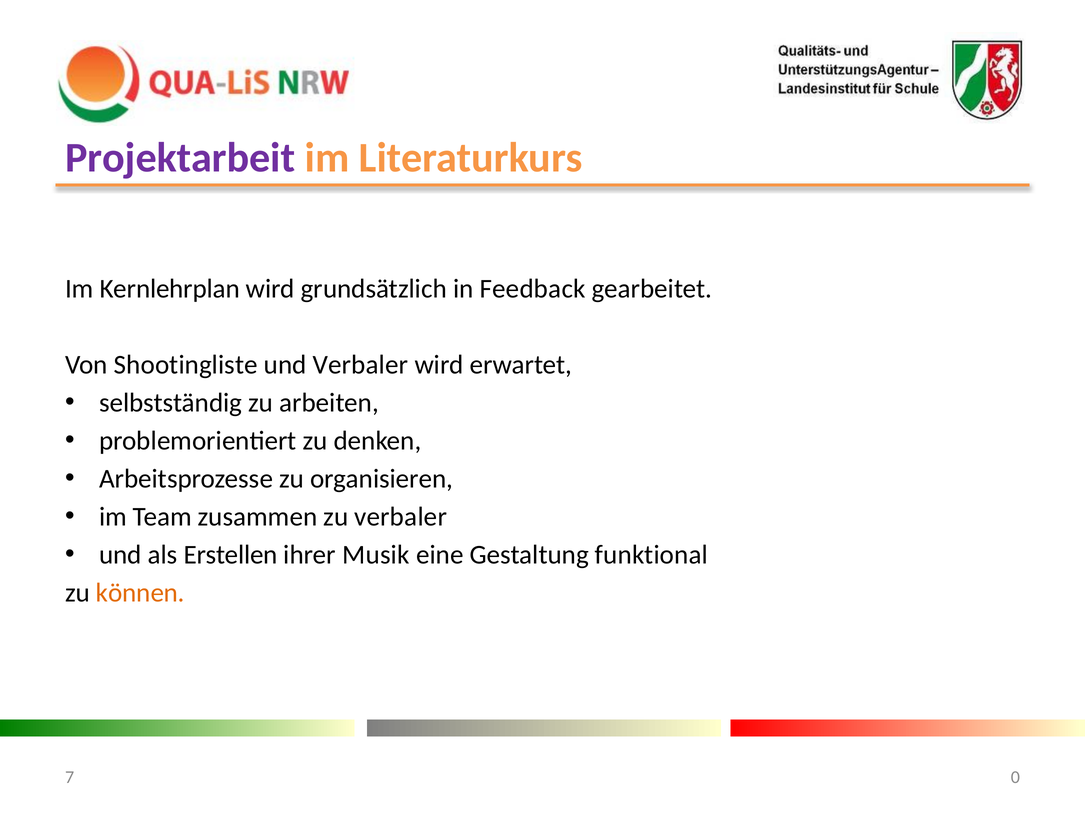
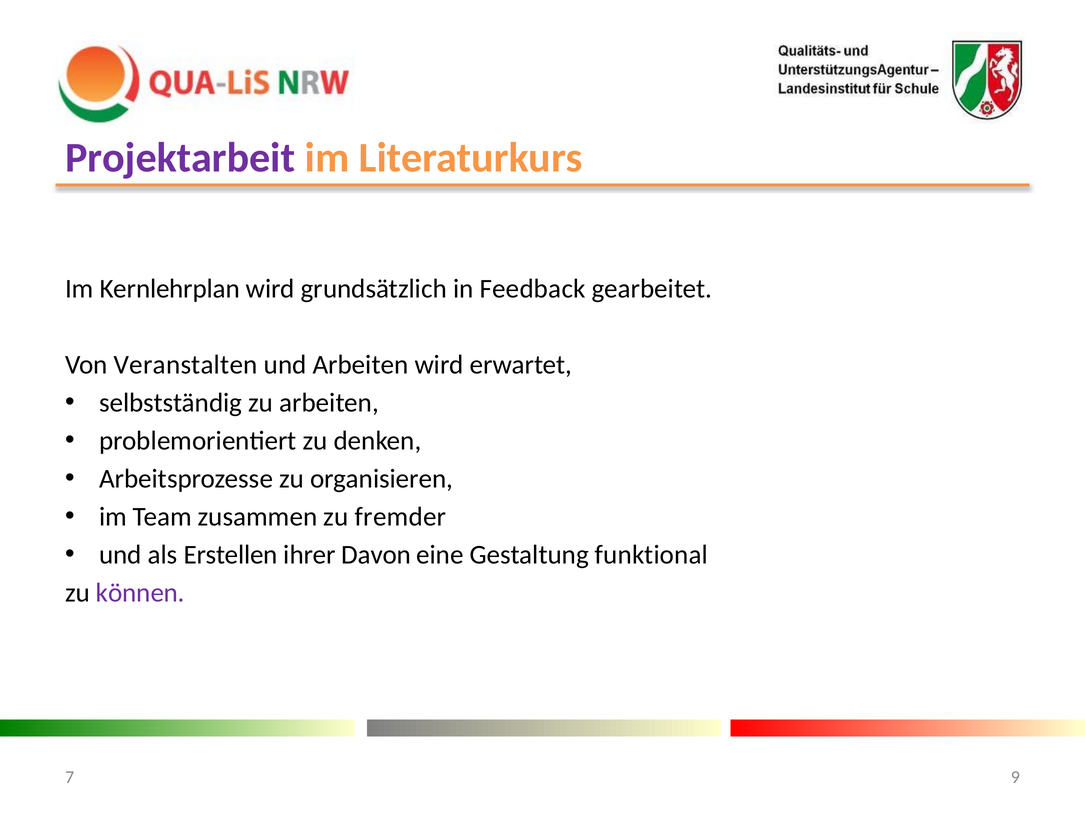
Shootingliste: Shootingliste -> Veranstalten (186, 365)
und Verbaler: Verbaler -> Arbeiten (361, 365)
zu verbaler: verbaler -> fremder (401, 517)
Musik: Musik -> Davon (376, 555)
können colour: orange -> purple (140, 592)
0: 0 -> 9 (1015, 777)
